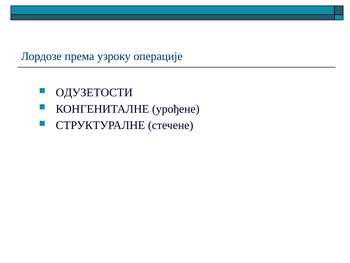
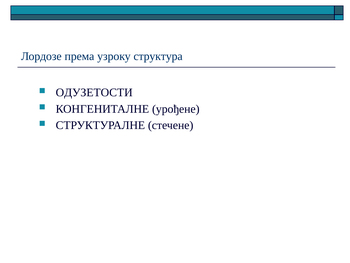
операције: операције -> структура (158, 56)
